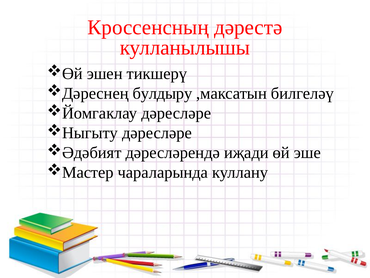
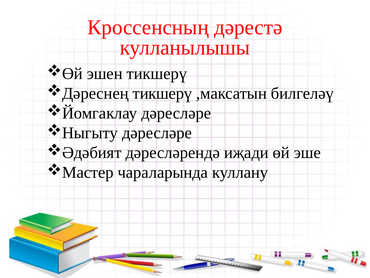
Дәреснең булдыру: булдыру -> тикшерү (162, 93)
